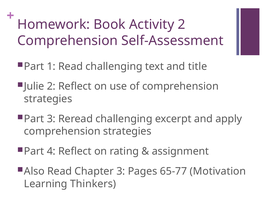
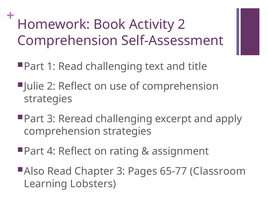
Motivation: Motivation -> Classroom (218, 171)
Thinkers: Thinkers -> Lobsters (93, 184)
